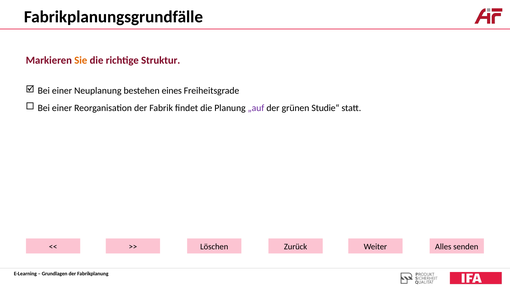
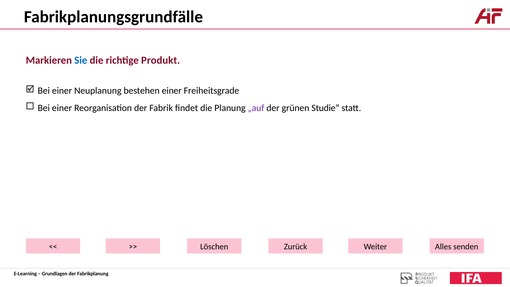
Sie colour: orange -> blue (81, 60)
Struktur: Struktur -> Produkt (161, 60)
bestehen eines: eines -> einer (172, 91)
